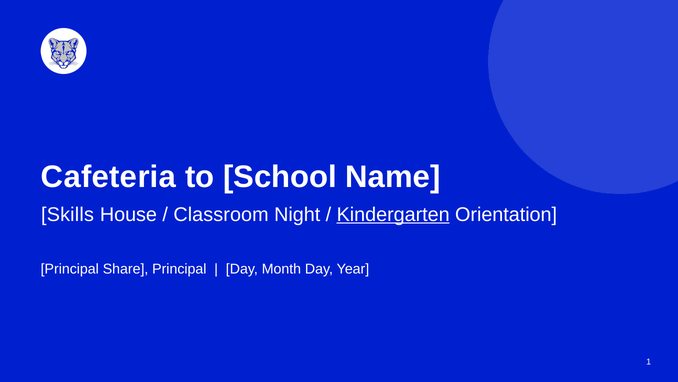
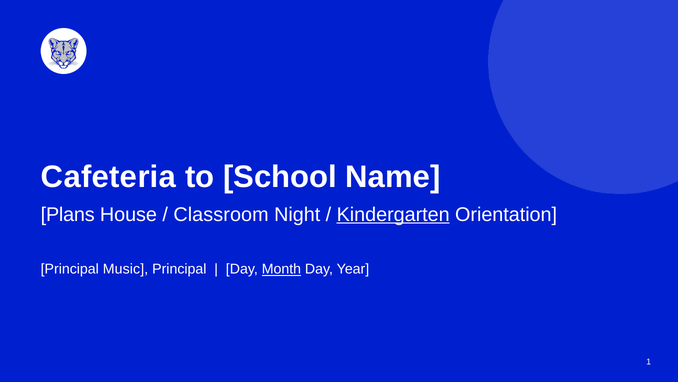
Skills: Skills -> Plans (68, 214)
Share: Share -> Music (125, 269)
Month underline: none -> present (281, 269)
